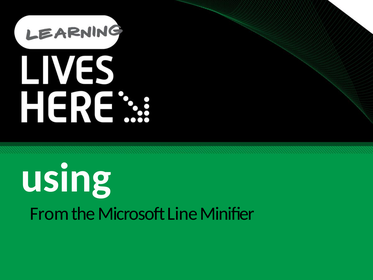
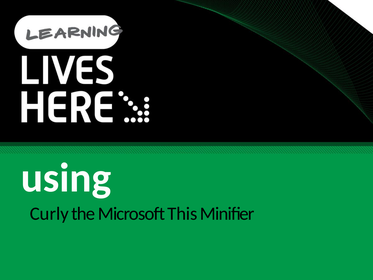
From: From -> Curly (49, 214)
Line: Line -> This (182, 214)
